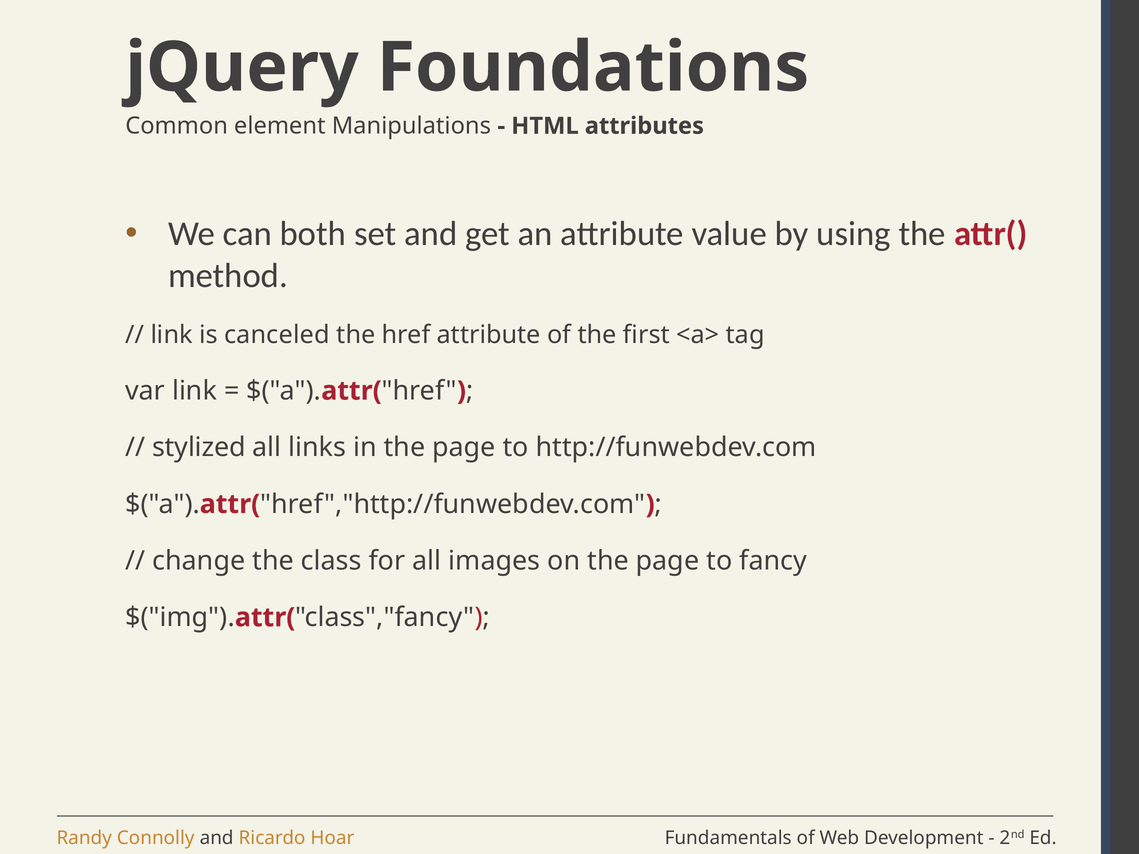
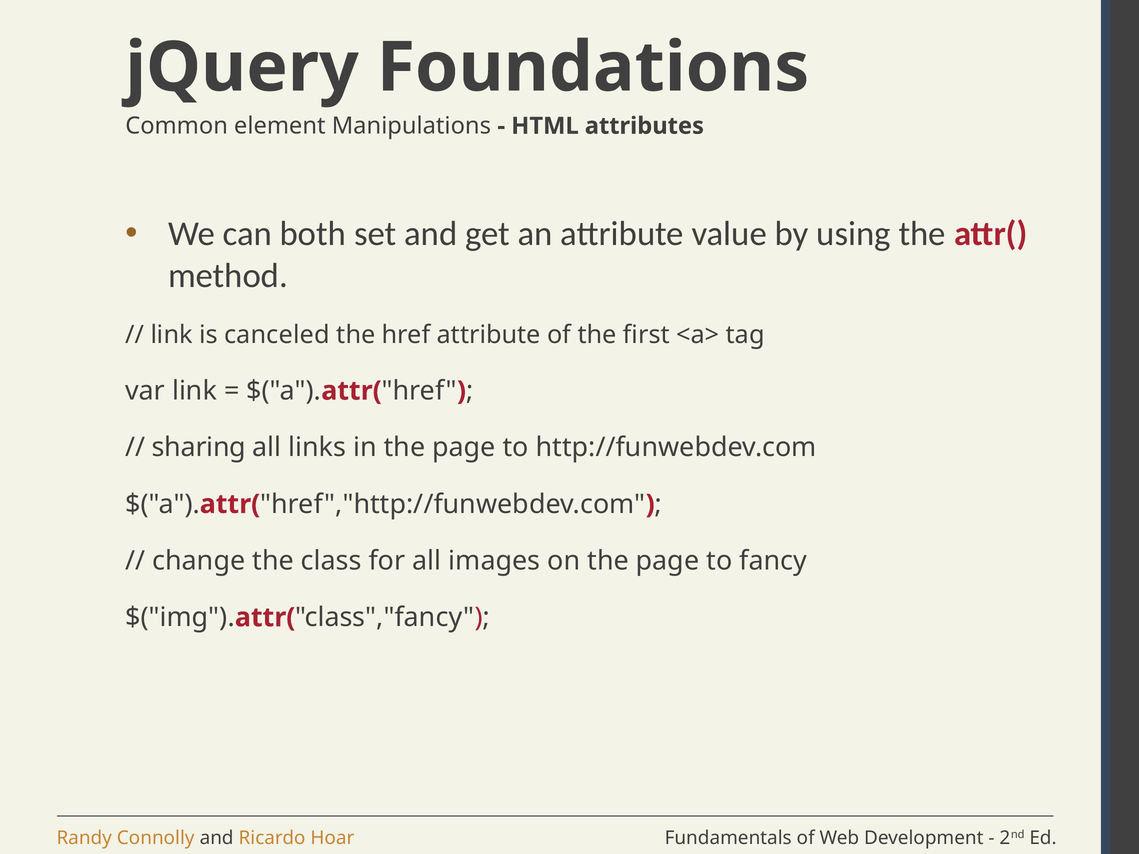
stylized: stylized -> sharing (199, 448)
